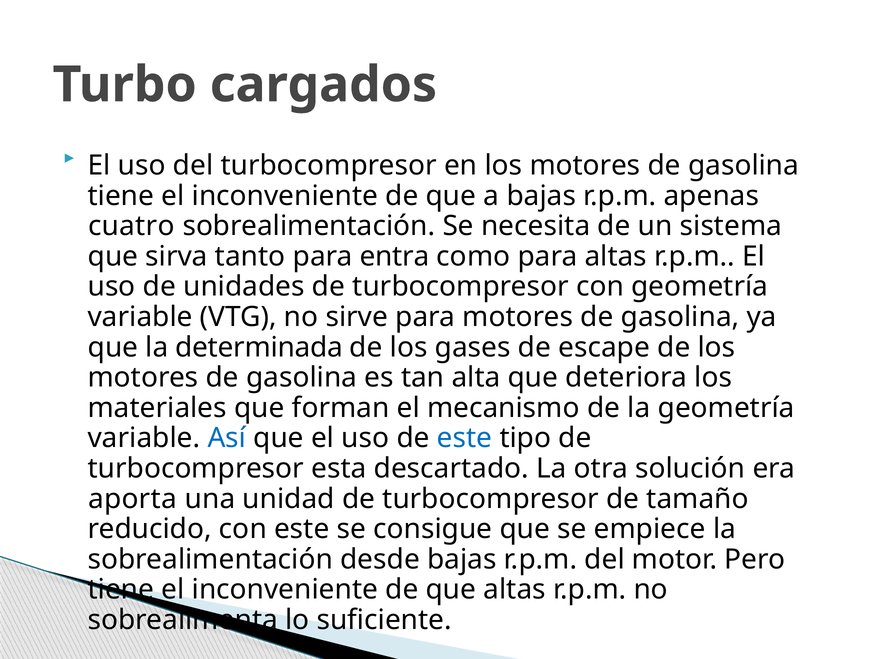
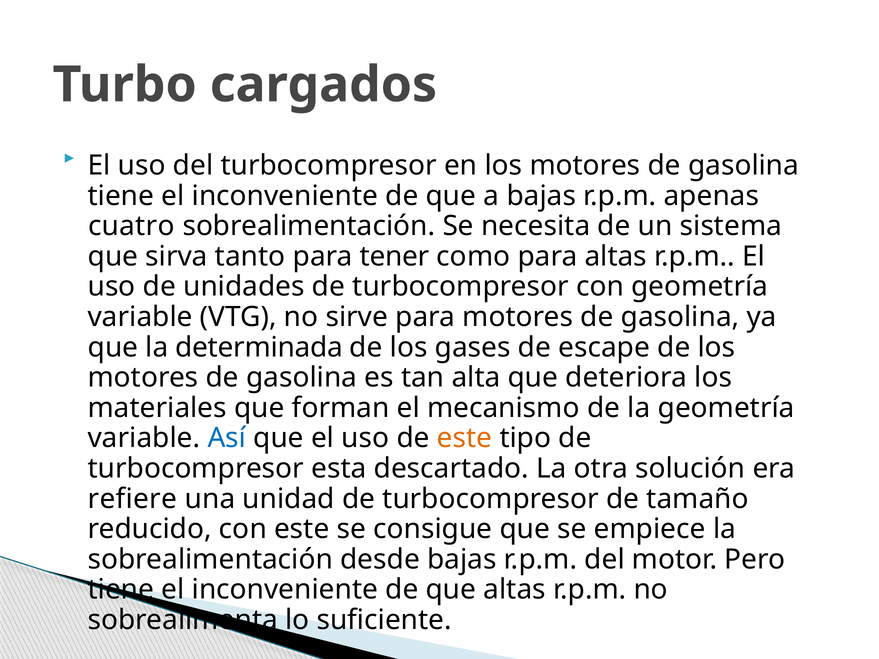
entra: entra -> tener (395, 256)
este colour: blue -> orange (465, 438)
aporta: aporta -> refiere (132, 499)
